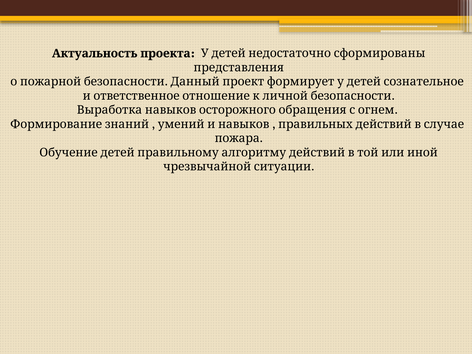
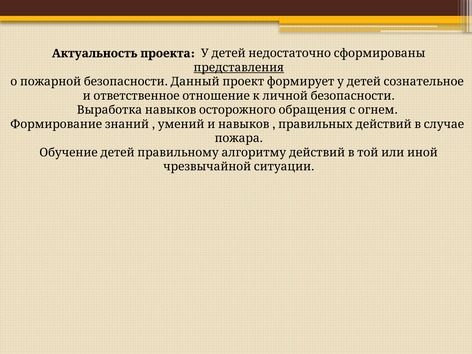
представления underline: none -> present (239, 68)
